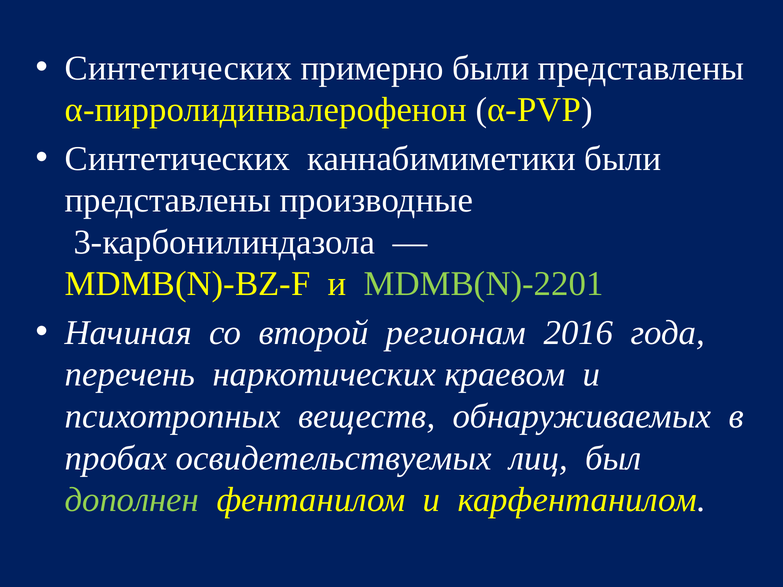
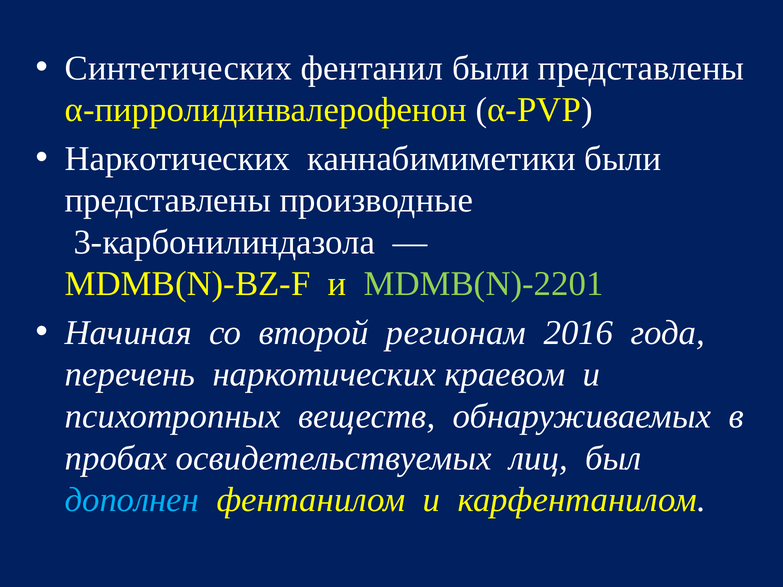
примерно: примерно -> фентанил (372, 68)
Синтетических: Синтетических -> Наркотических (178, 159)
дополнен colour: light green -> light blue (132, 500)
